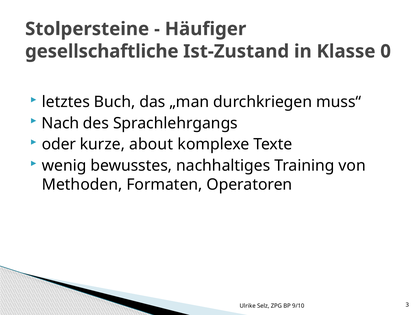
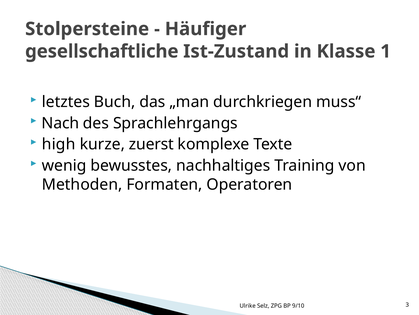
0: 0 -> 1 (386, 51)
oder: oder -> high (59, 144)
about: about -> zuerst (151, 144)
